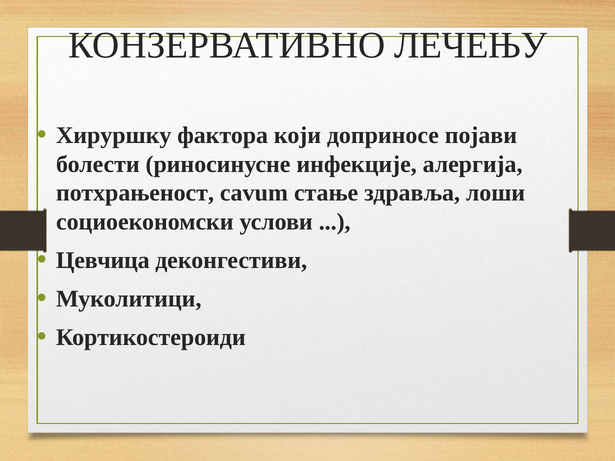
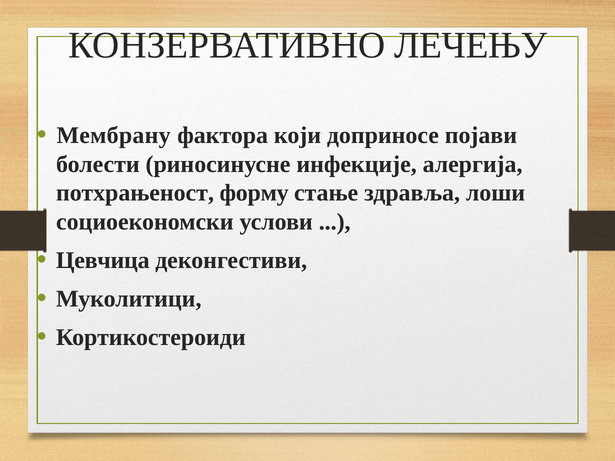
Хируршку: Хируршку -> Мембрану (114, 136)
cavum: cavum -> форму (254, 193)
